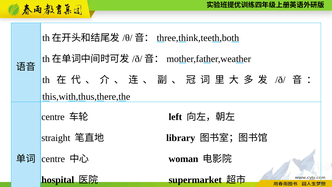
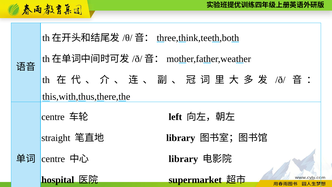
woman: woman -> library (183, 159)
